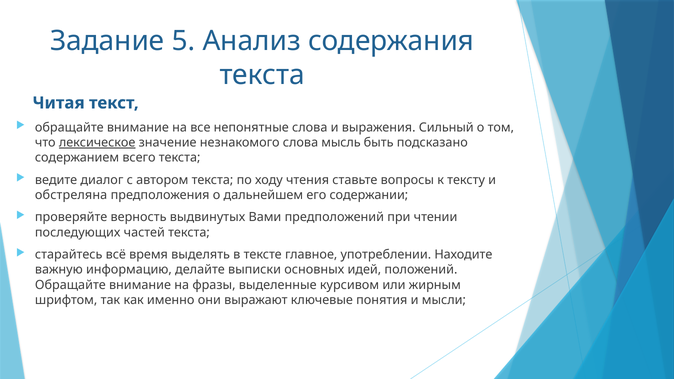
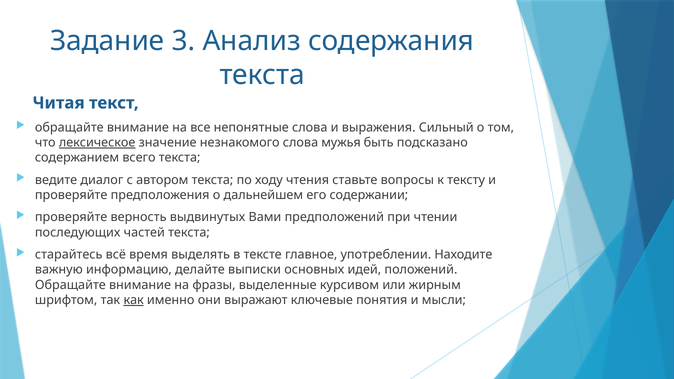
5: 5 -> 3 (184, 41)
мысль: мысль -> мужья (341, 143)
обстреляна: обстреляна -> проверяйте (71, 195)
как underline: none -> present (134, 300)
